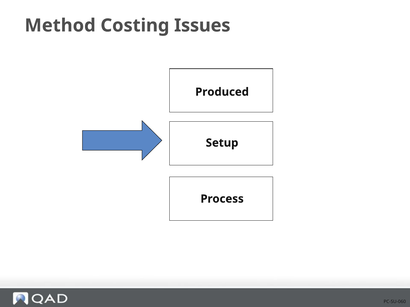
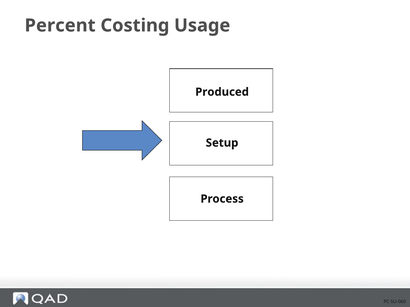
Method: Method -> Percent (60, 26)
Issues: Issues -> Usage (202, 26)
